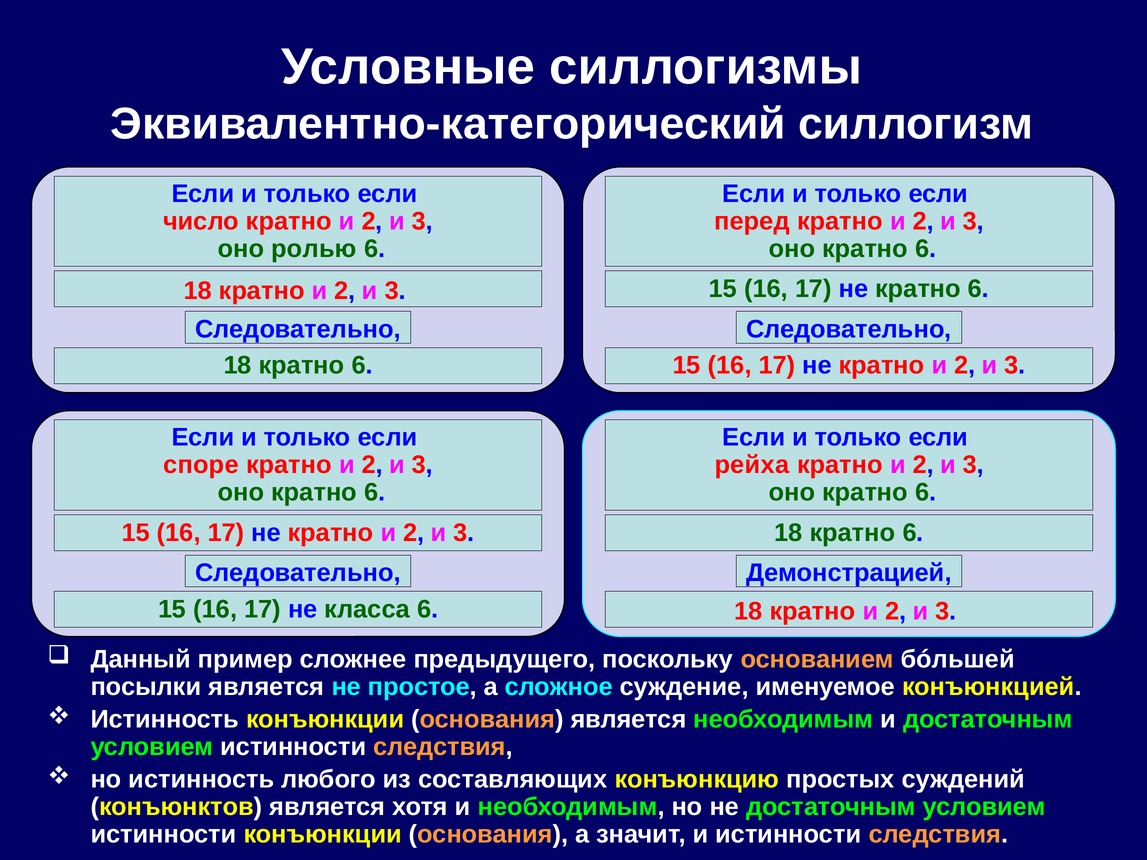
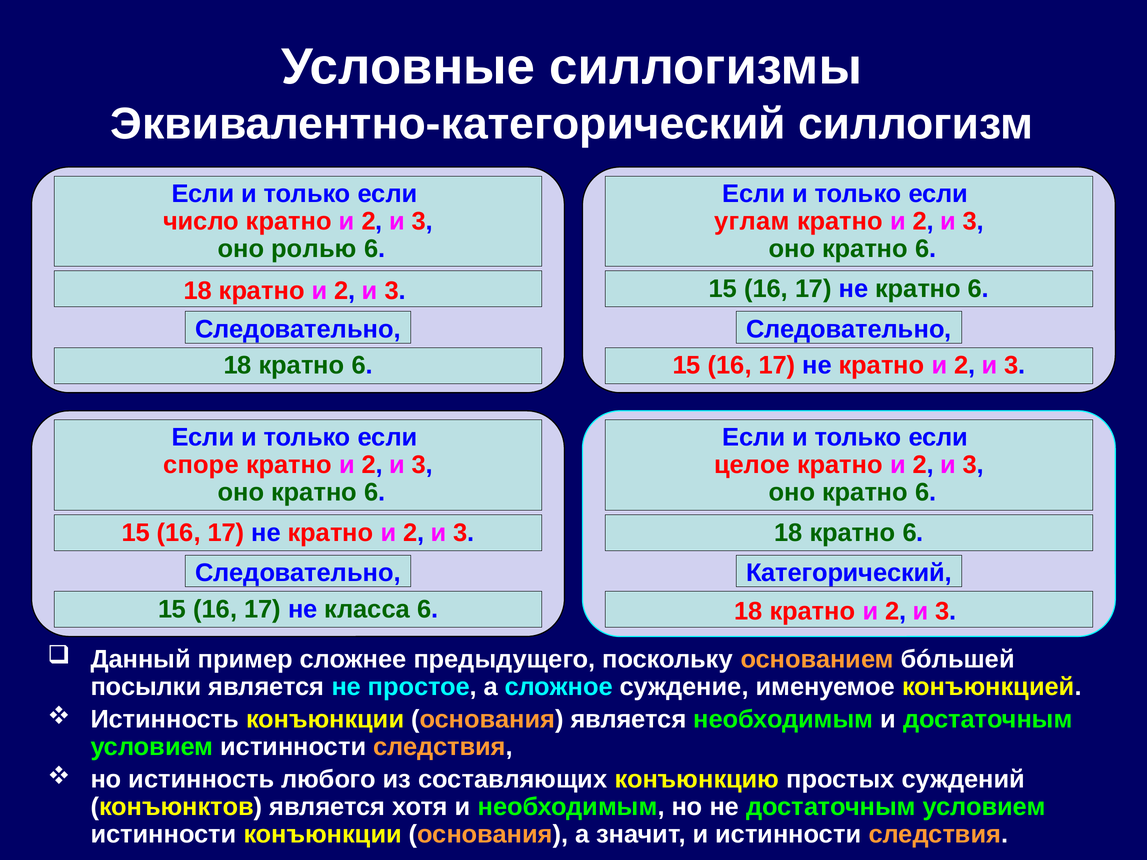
перед: перед -> углам (752, 221)
рейха: рейха -> целое (752, 465)
Демонстрацией: Демонстрацией -> Категорический (849, 573)
